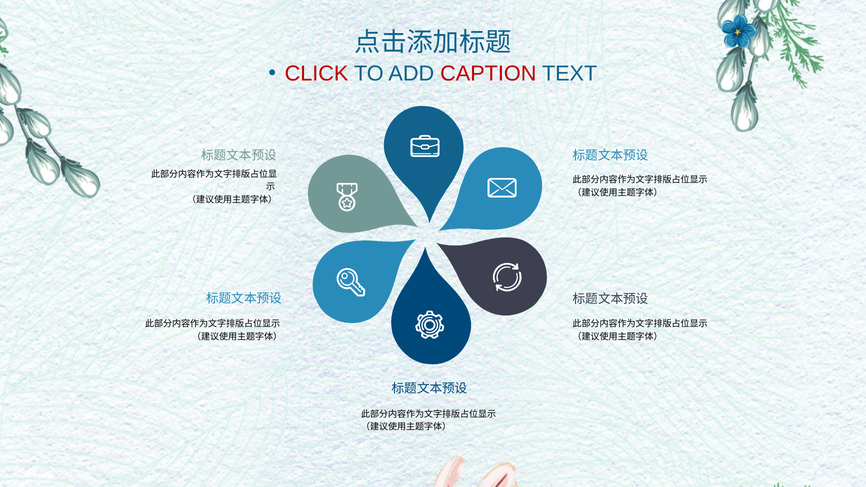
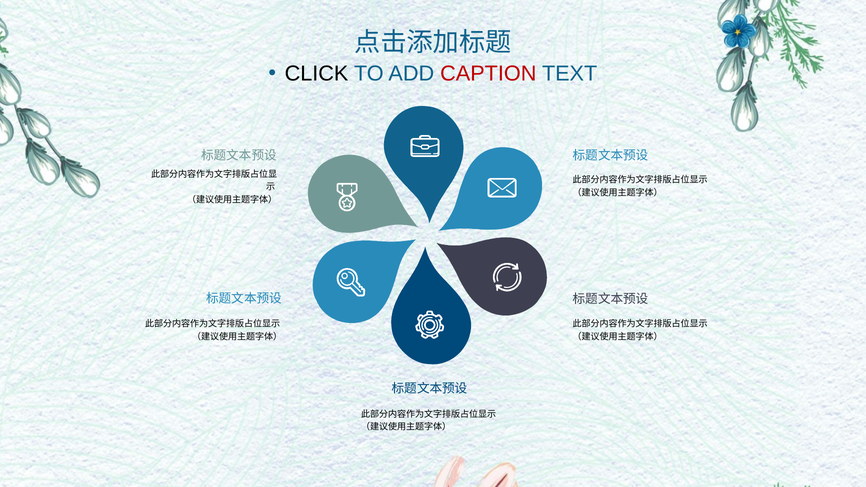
CLICK colour: red -> black (317, 73)
